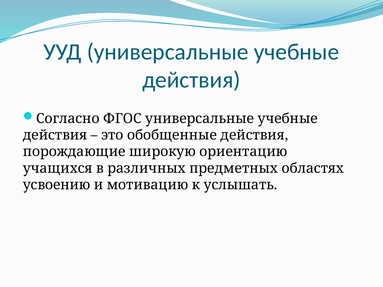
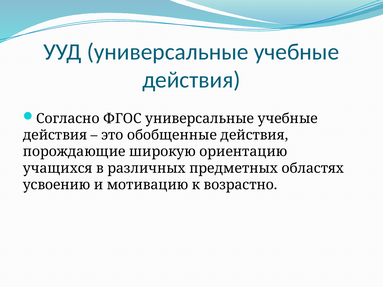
услышать: услышать -> возрастно (240, 185)
